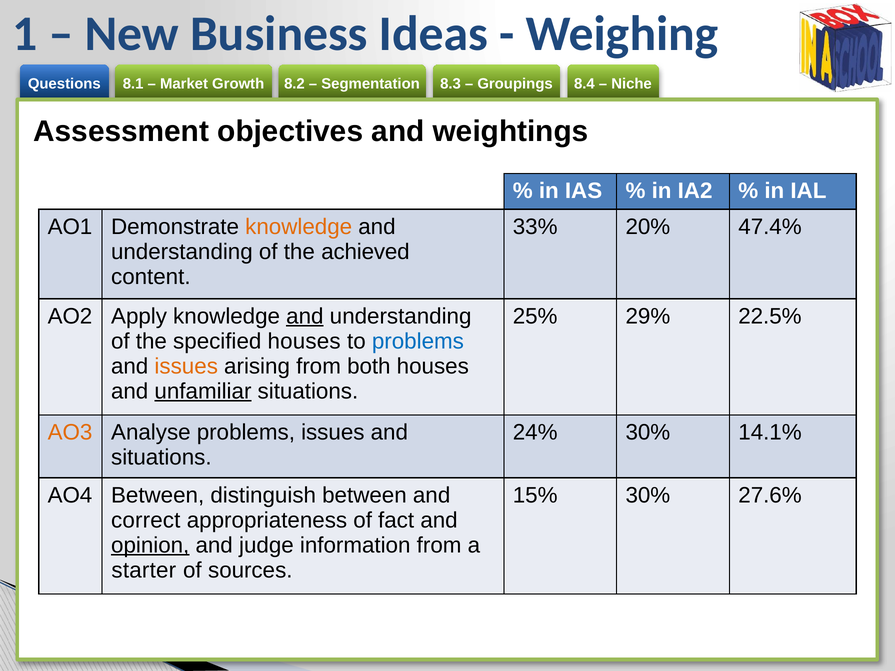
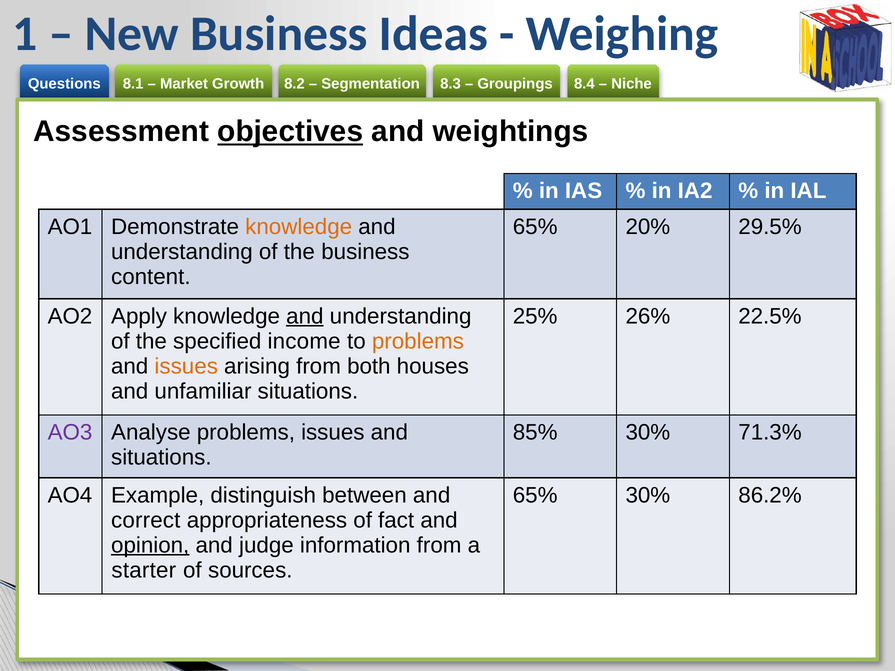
objectives underline: none -> present (290, 132)
33%: 33% -> 65% (535, 227)
47.4%: 47.4% -> 29.5% (770, 227)
the achieved: achieved -> business (365, 252)
29%: 29% -> 26% (648, 316)
specified houses: houses -> income (304, 341)
problems colour: blue -> orange (418, 341)
unfamiliar underline: present -> none (203, 391)
AO3 colour: orange -> purple (70, 433)
24%: 24% -> 85% (535, 433)
14.1%: 14.1% -> 71.3% (770, 433)
AO4 Between: Between -> Example (158, 495)
15%: 15% -> 65% (535, 495)
27.6%: 27.6% -> 86.2% (770, 495)
